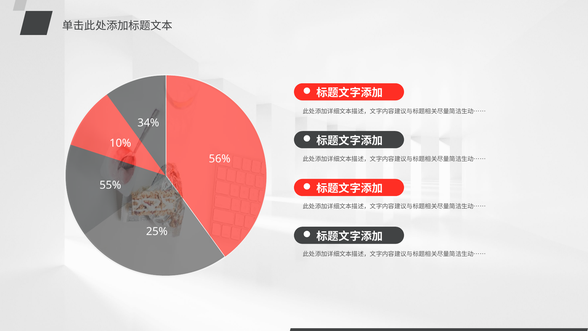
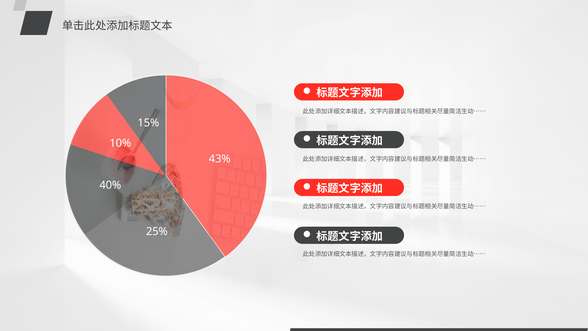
34%: 34% -> 15% (148, 123)
56%: 56% -> 43% (220, 159)
55%: 55% -> 40% (110, 185)
